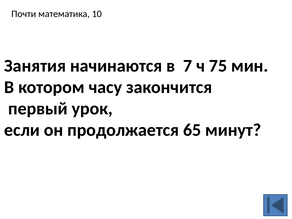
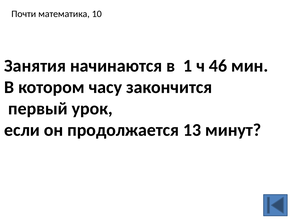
7: 7 -> 1 (188, 66)
75: 75 -> 46 (218, 66)
65: 65 -> 13 (192, 130)
